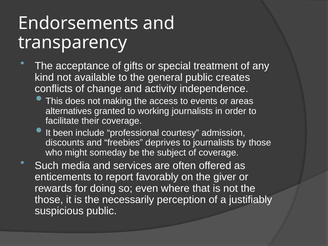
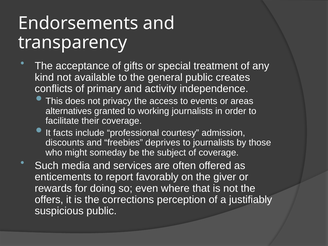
change: change -> primary (104, 89)
making: making -> privacy (117, 101)
been: been -> facts (63, 133)
those: those -> offers (49, 200)
necessarily: necessarily -> corrections (128, 200)
